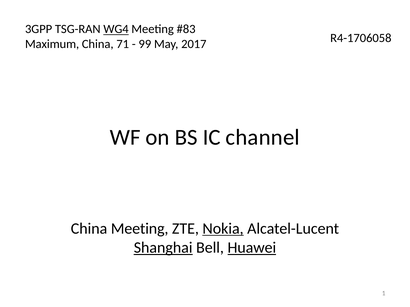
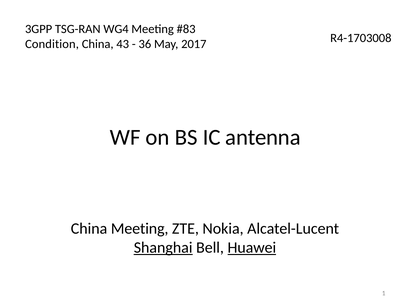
WG4 underline: present -> none (116, 29)
Maximum: Maximum -> Condition (52, 44)
71: 71 -> 43 (123, 44)
99: 99 -> 36 (145, 44)
R4-1706058: R4-1706058 -> R4-1703008 (361, 38)
channel: channel -> antenna (263, 138)
Nokia underline: present -> none (223, 229)
